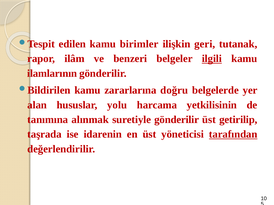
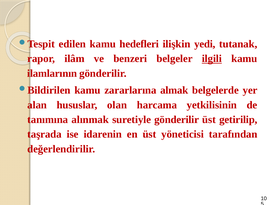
birimler: birimler -> hedefleri (139, 44)
geri: geri -> yedi (205, 44)
doğru: doğru -> almak (174, 90)
yolu: yolu -> olan (117, 105)
tarafından underline: present -> none (233, 135)
